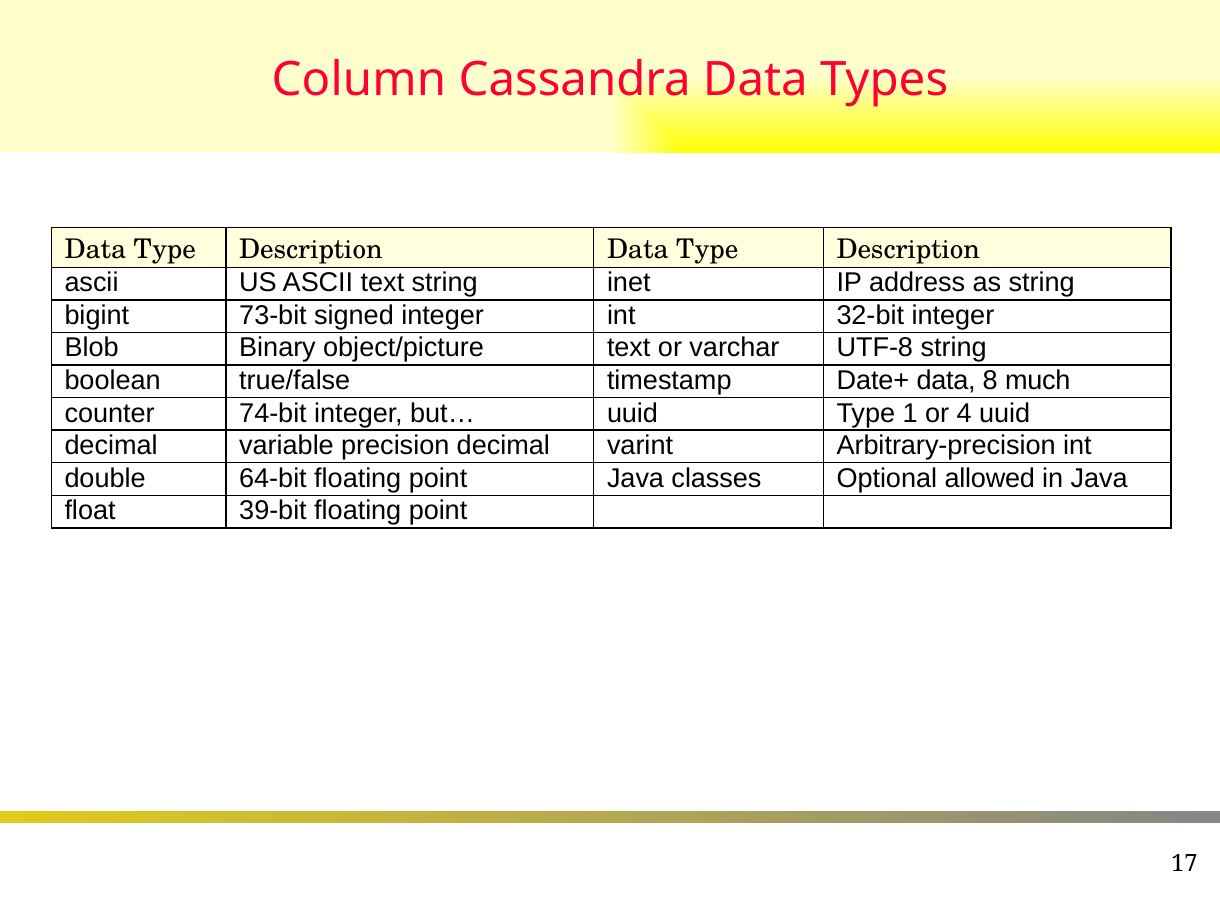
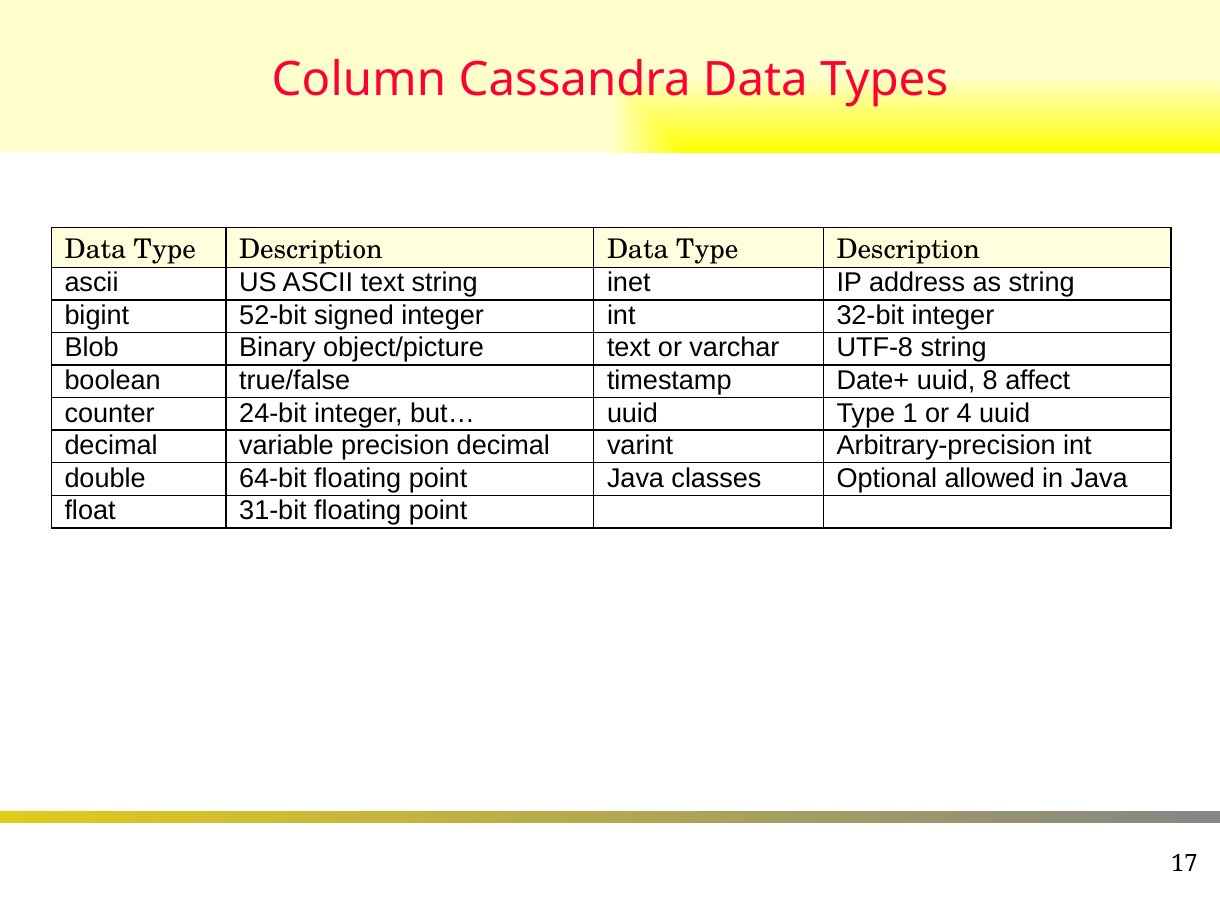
73-bit: 73-bit -> 52-bit (273, 315)
Date+ data: data -> uuid (946, 380)
much: much -> affect (1038, 380)
74-bit: 74-bit -> 24-bit (273, 413)
39-bit: 39-bit -> 31-bit (273, 511)
